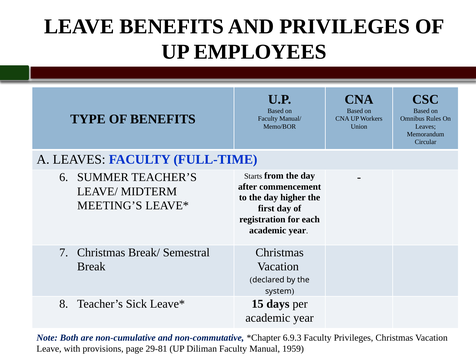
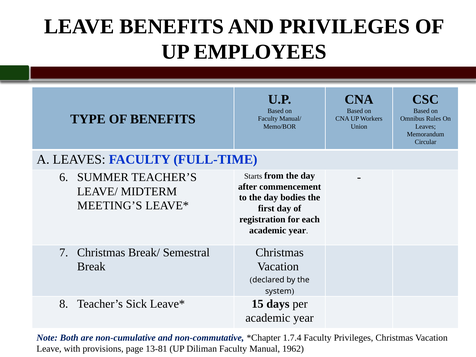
higher: higher -> bodies (293, 198)
6.9.3: 6.9.3 -> 1.7.4 (292, 338)
29-81: 29-81 -> 13-81 (156, 349)
1959: 1959 -> 1962 (293, 349)
